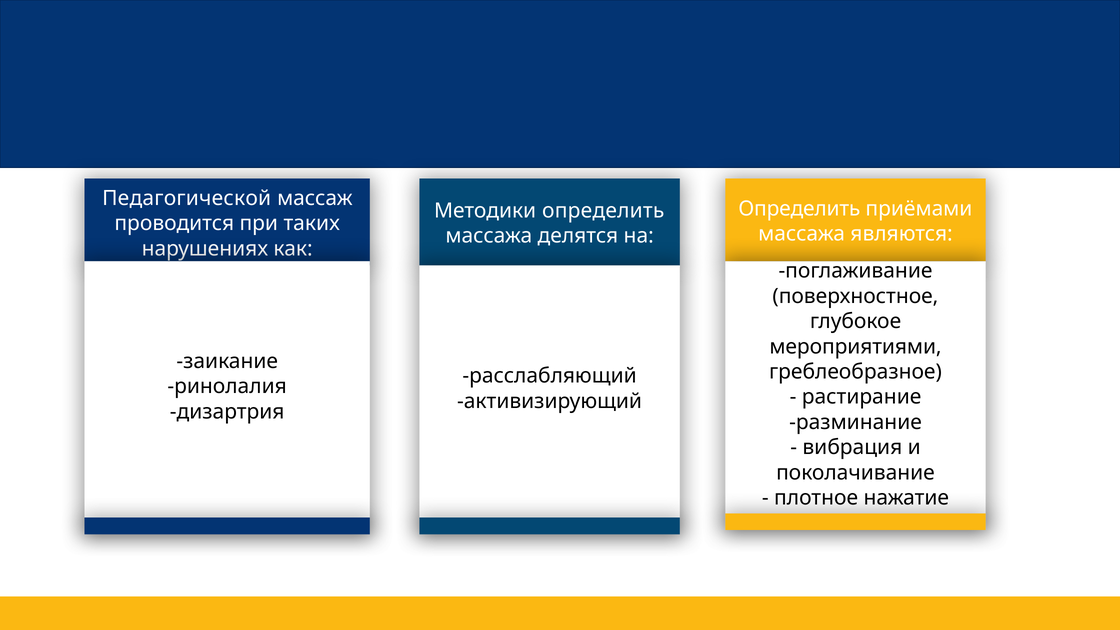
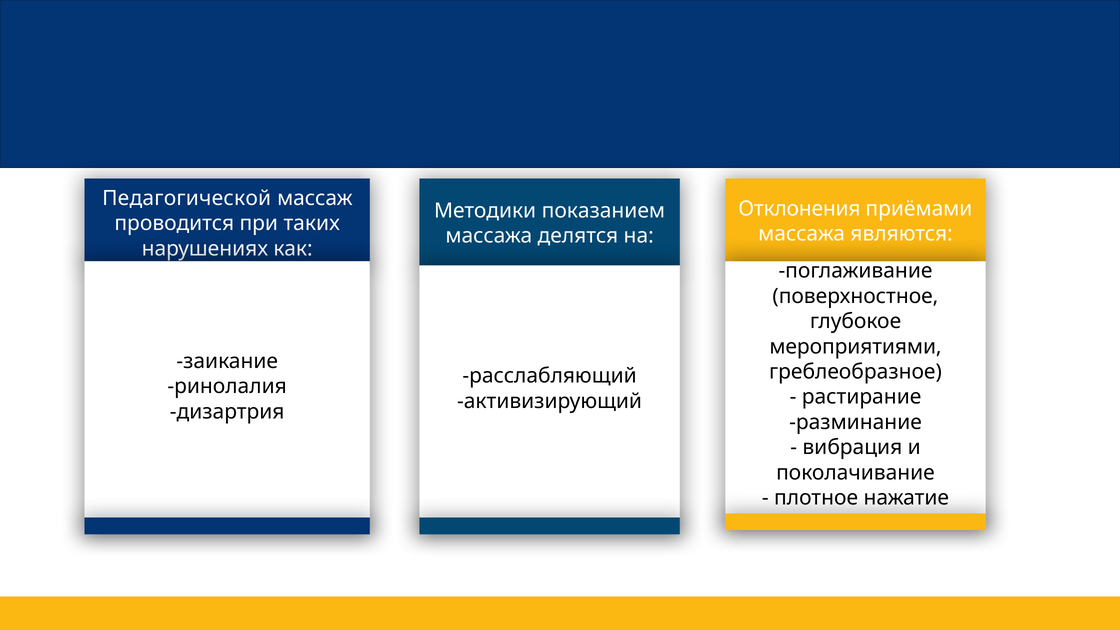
Определить: Определить -> Отклонения (799, 209)
Методики определить: определить -> показанием (603, 211)
